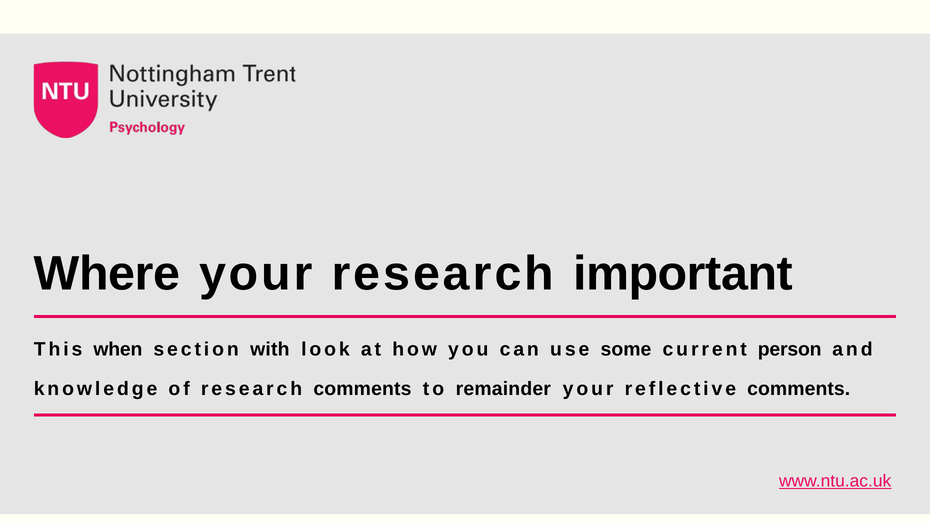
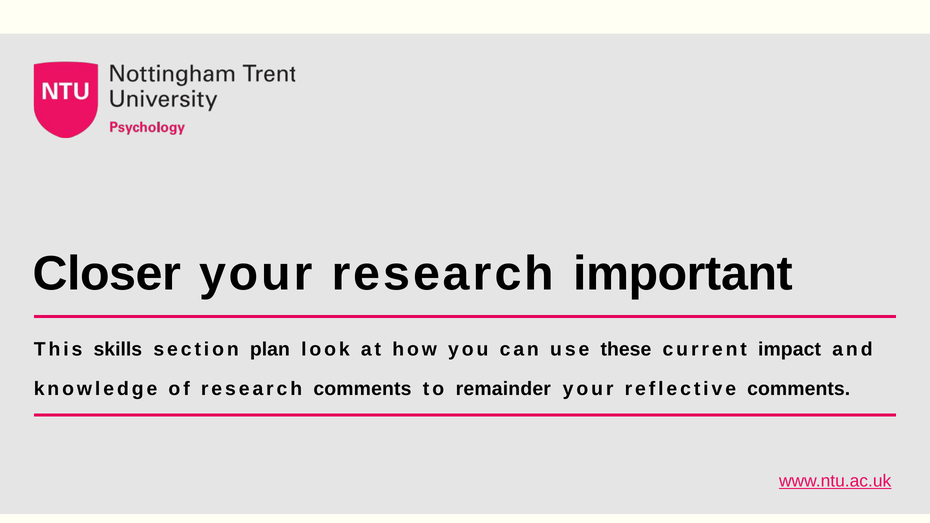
Where: Where -> Closer (107, 274)
when: when -> skills (118, 349)
with: with -> plan (270, 349)
some: some -> these (626, 349)
person: person -> impact (790, 349)
